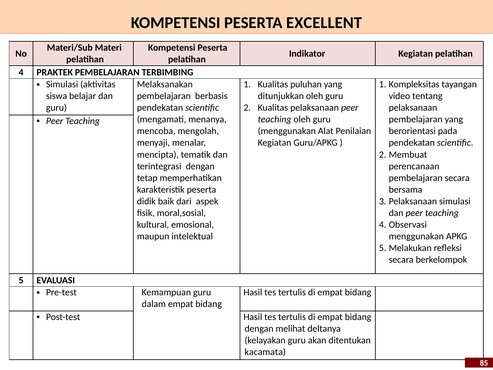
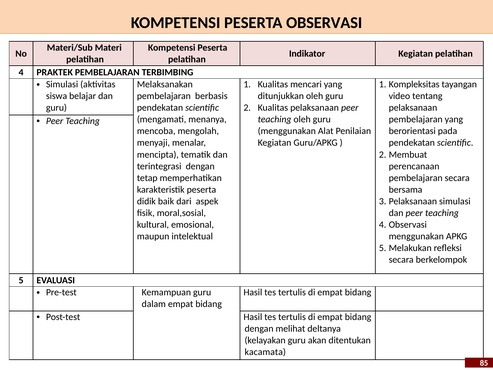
PESERTA EXCELLENT: EXCELLENT -> OBSERVASI (324, 23)
puluhan: puluhan -> mencari (306, 84)
